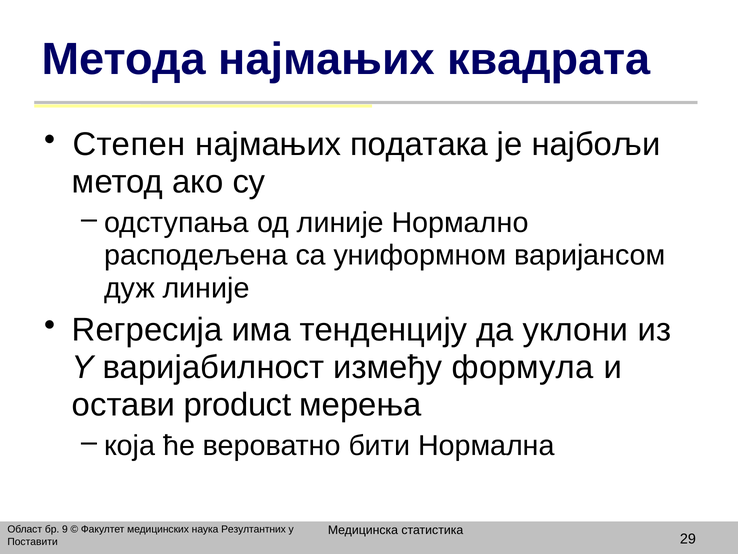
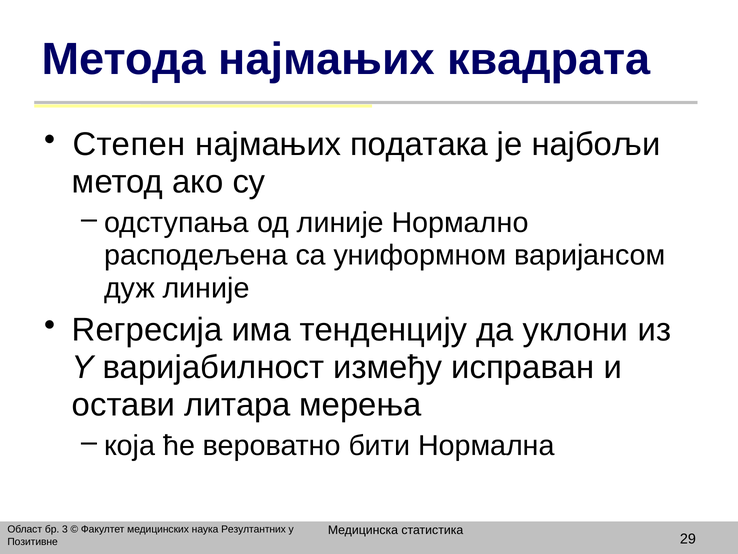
формула: формула -> исправан (523, 367)
product: product -> литара (237, 404)
9: 9 -> 3 (65, 529)
Поставити: Поставити -> Позитивне (33, 541)
